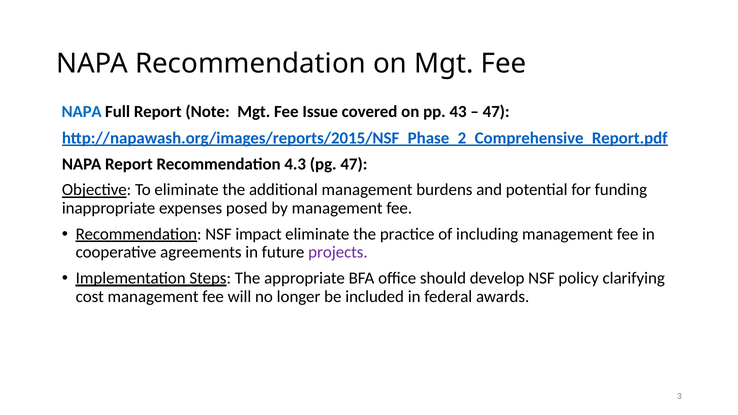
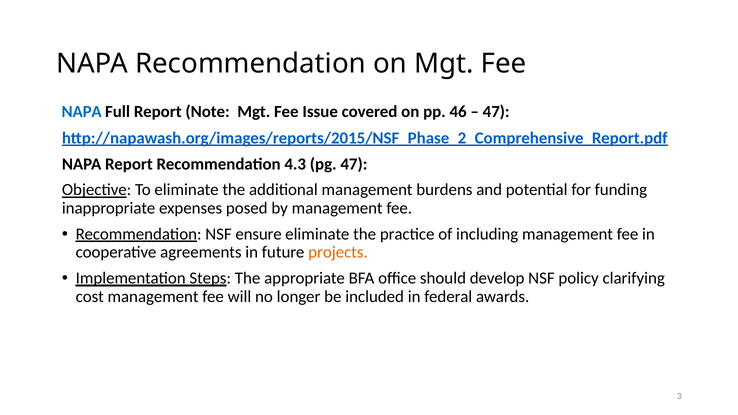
43: 43 -> 46 (458, 112)
impact: impact -> ensure (259, 234)
projects colour: purple -> orange (338, 252)
